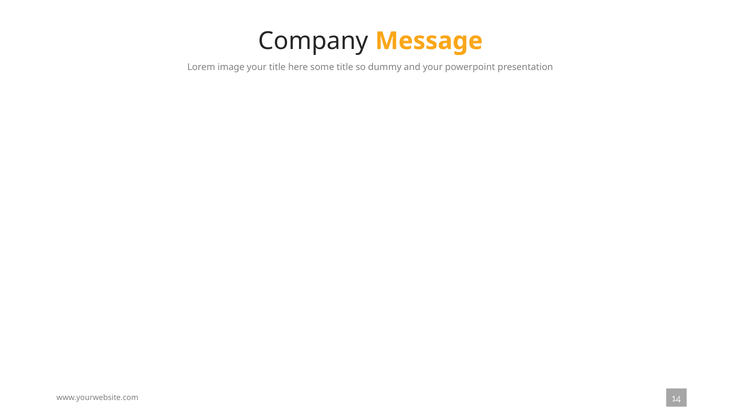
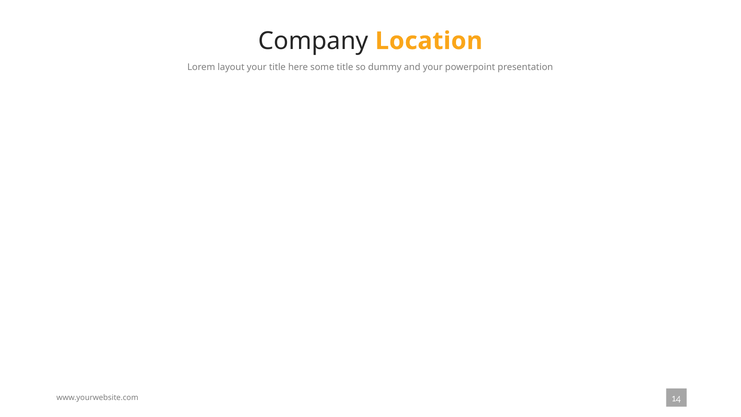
Message: Message -> Location (429, 41)
image: image -> layout (231, 67)
